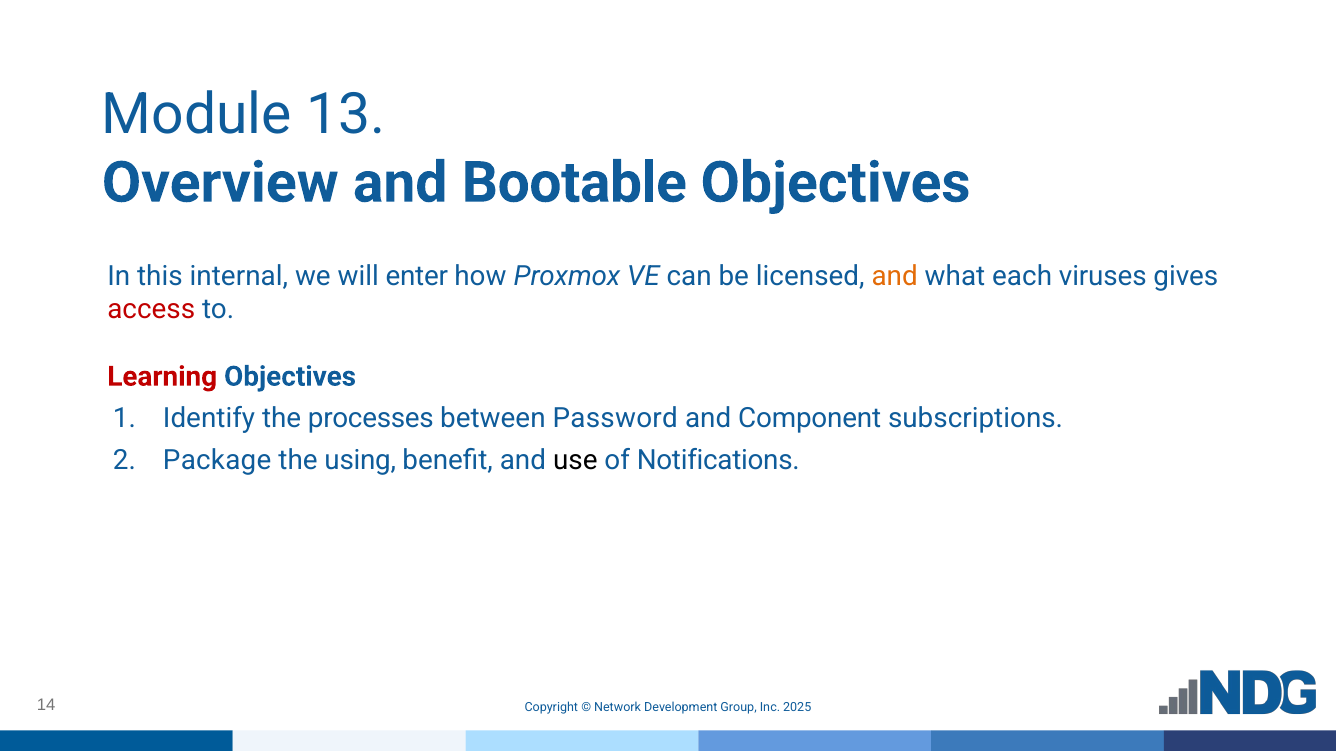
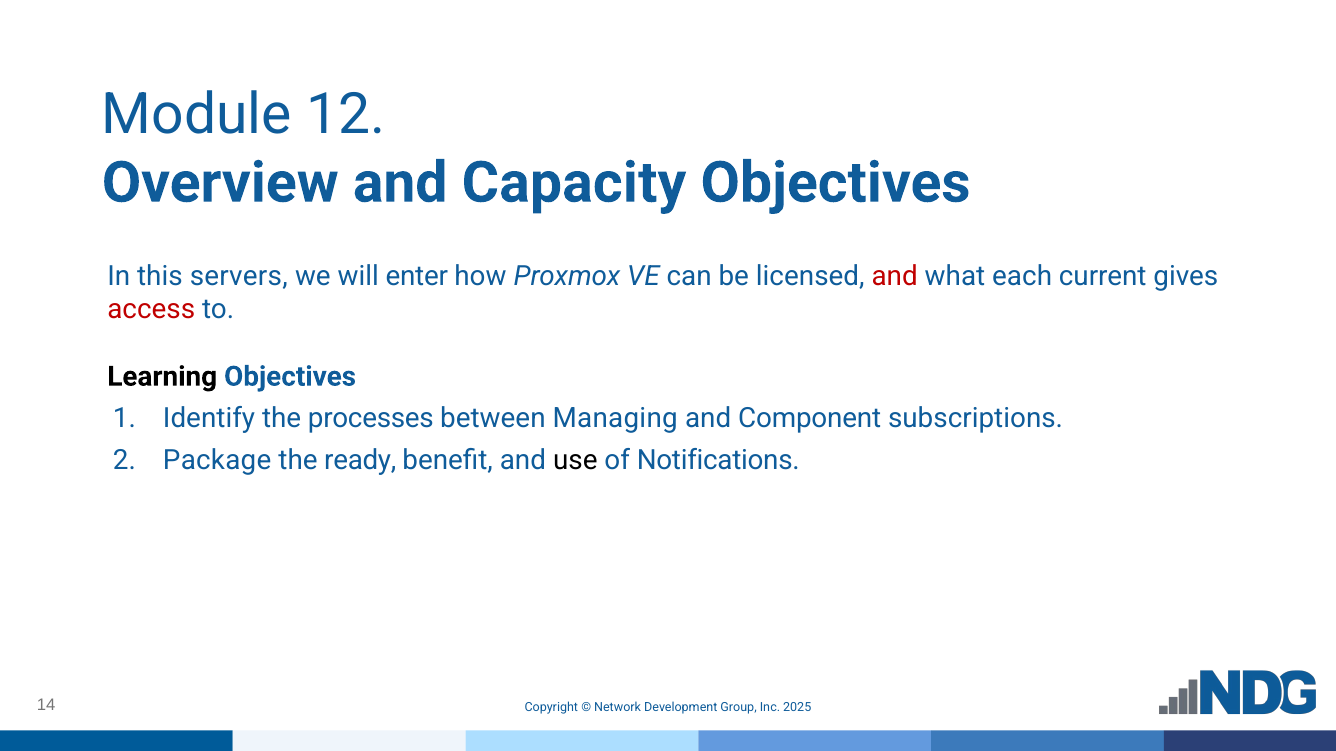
13: 13 -> 12 (346, 115)
Bootable: Bootable -> Capacity (574, 183)
internal: internal -> servers (239, 276)
and colour: orange -> red (895, 276)
viruses: viruses -> current (1103, 276)
Learning colour: red -> black (162, 377)
Password: Password -> Managing (615, 419)
using: using -> ready (360, 460)
